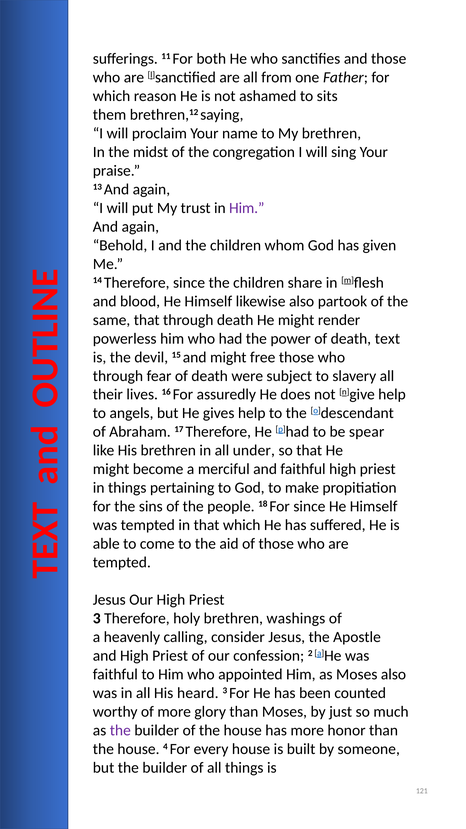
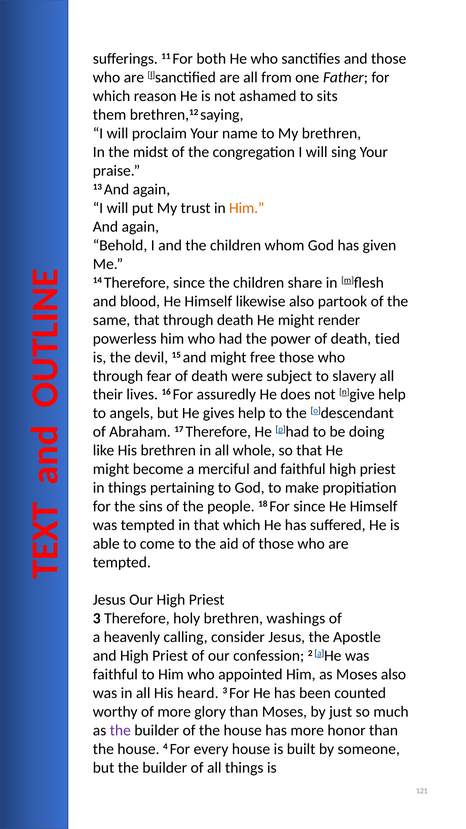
Him colour: purple -> orange (247, 208)
text: text -> tied (387, 338)
spear: spear -> doing (367, 432)
under: under -> whole (254, 450)
